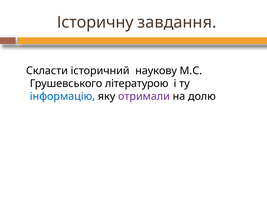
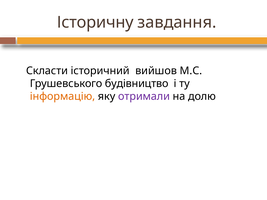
наукову: наукову -> вийшов (156, 71)
літературою: літературою -> будівництво (137, 84)
інформацію colour: blue -> orange (63, 97)
